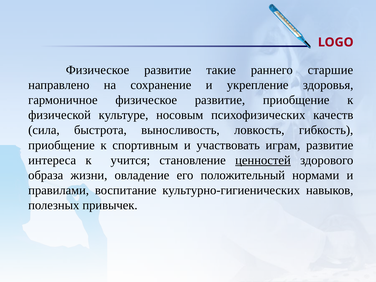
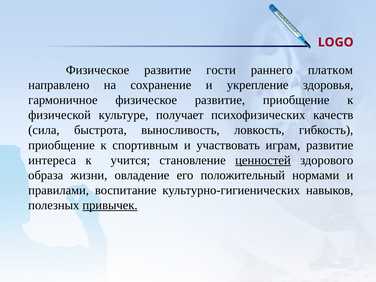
такие: такие -> гости (221, 70)
старшие: старшие -> платком (330, 70)
носовым: носовым -> получает (180, 115)
привычек underline: none -> present (110, 205)
